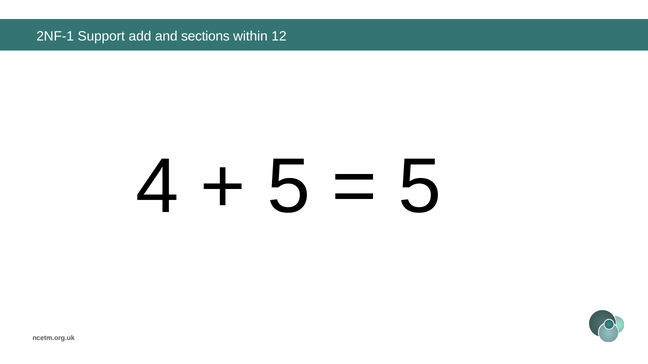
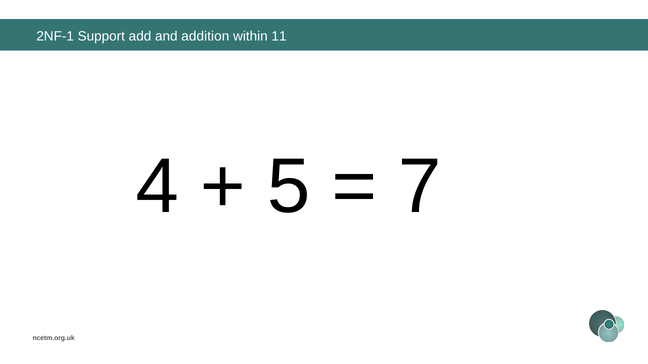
sections: sections -> addition (205, 36)
12: 12 -> 11 (279, 36)
5: 5 -> 7 (420, 187)
